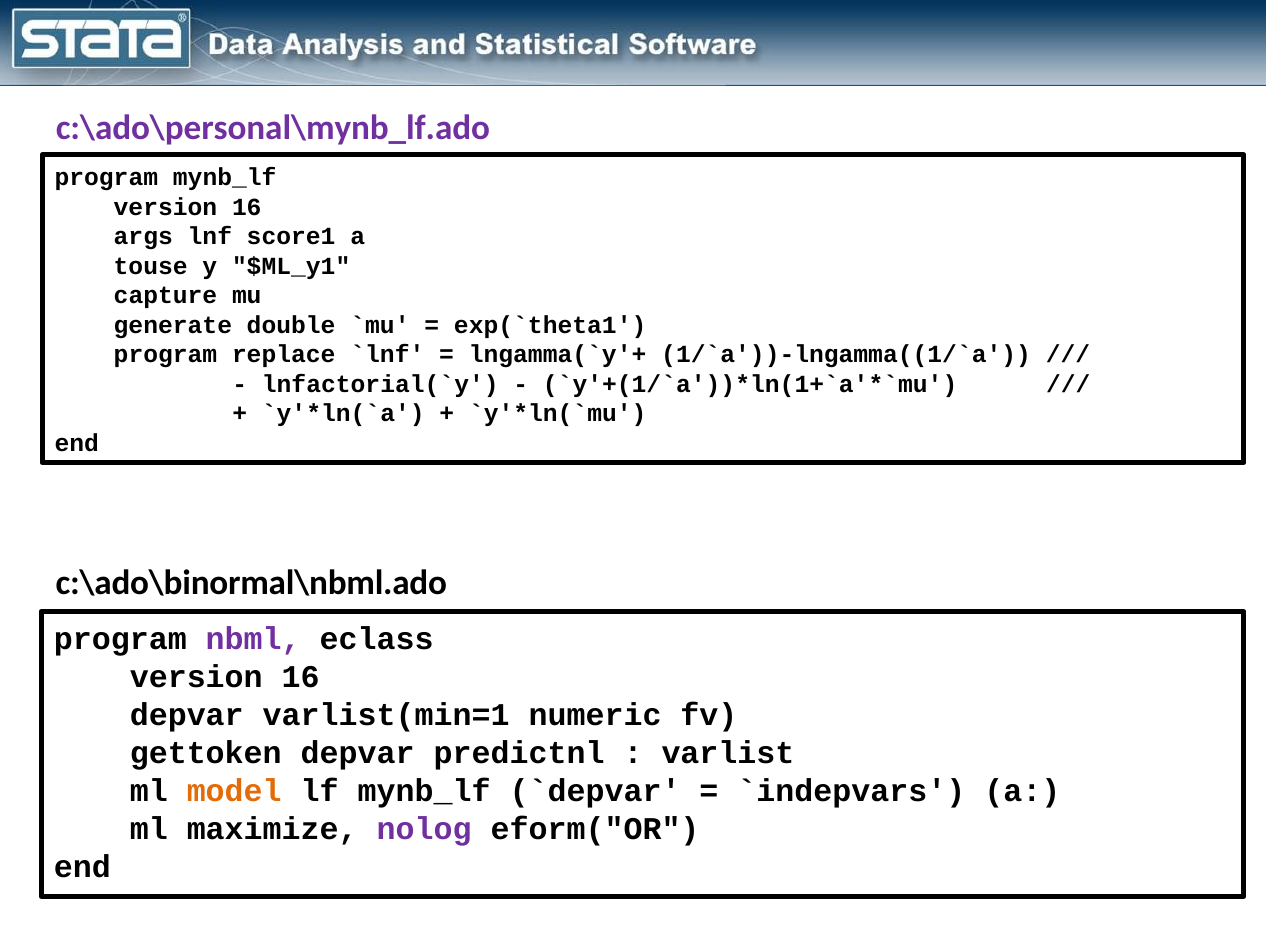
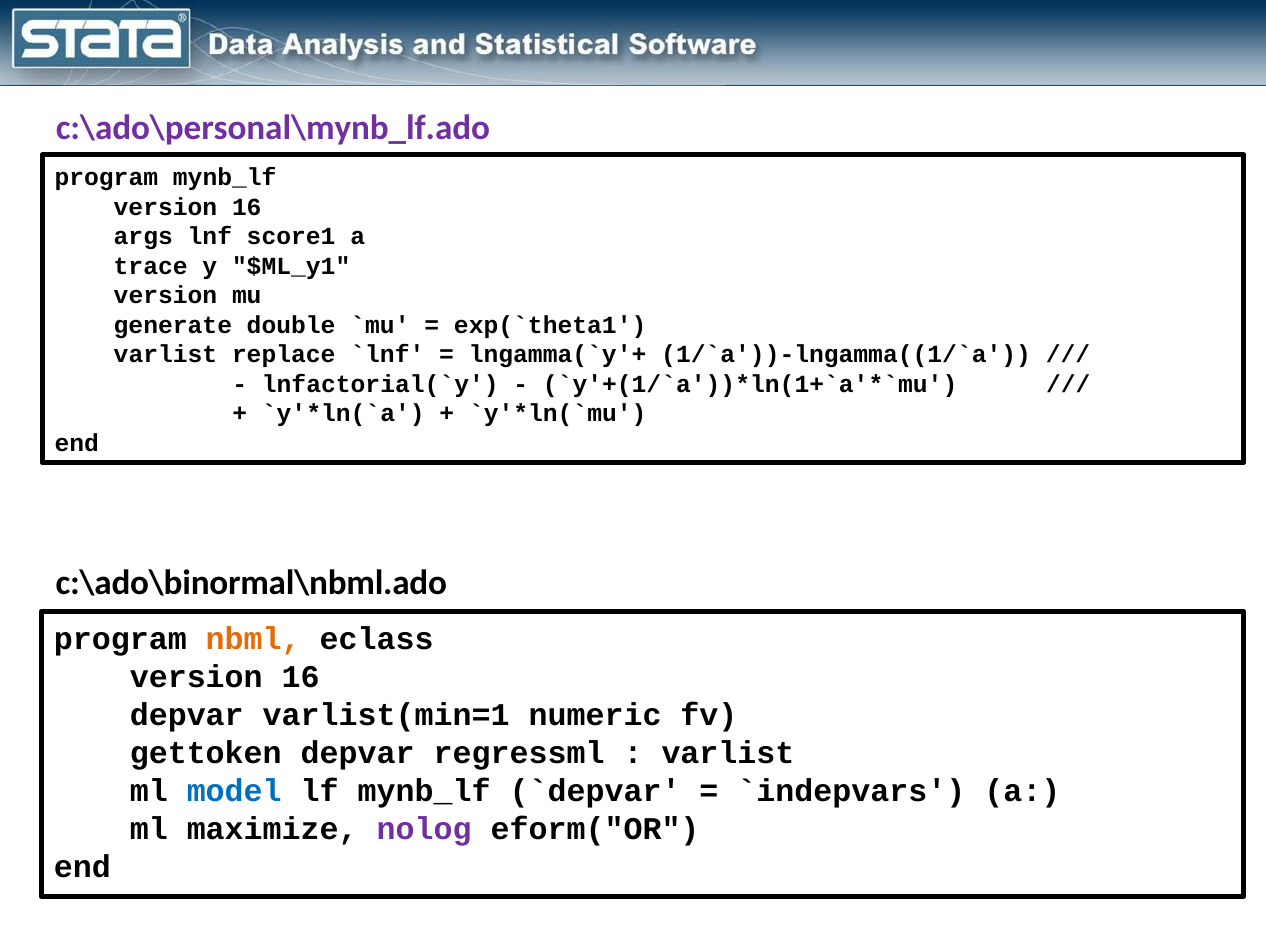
touse: touse -> trace (151, 266)
capture: capture -> version (165, 296)
program: program -> varlist (165, 355)
nbml colour: purple -> orange (253, 639)
predictnl: predictnl -> regressml (519, 753)
model colour: orange -> blue (234, 791)
